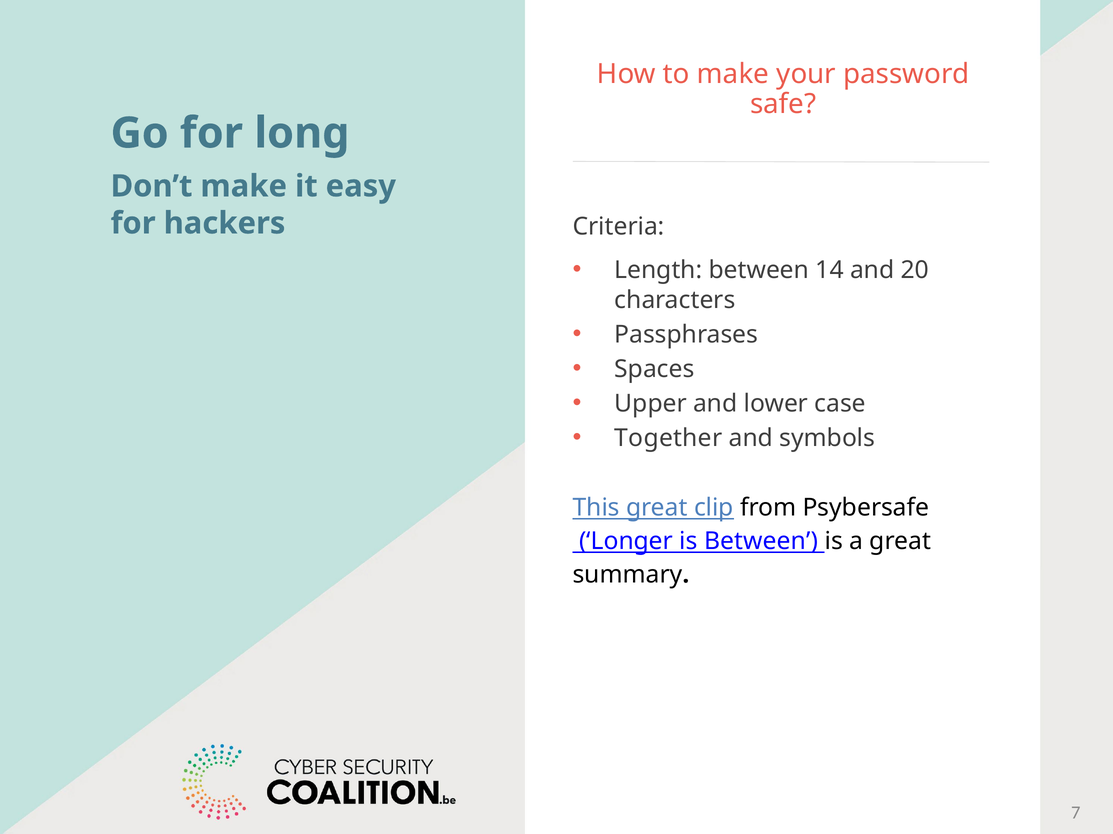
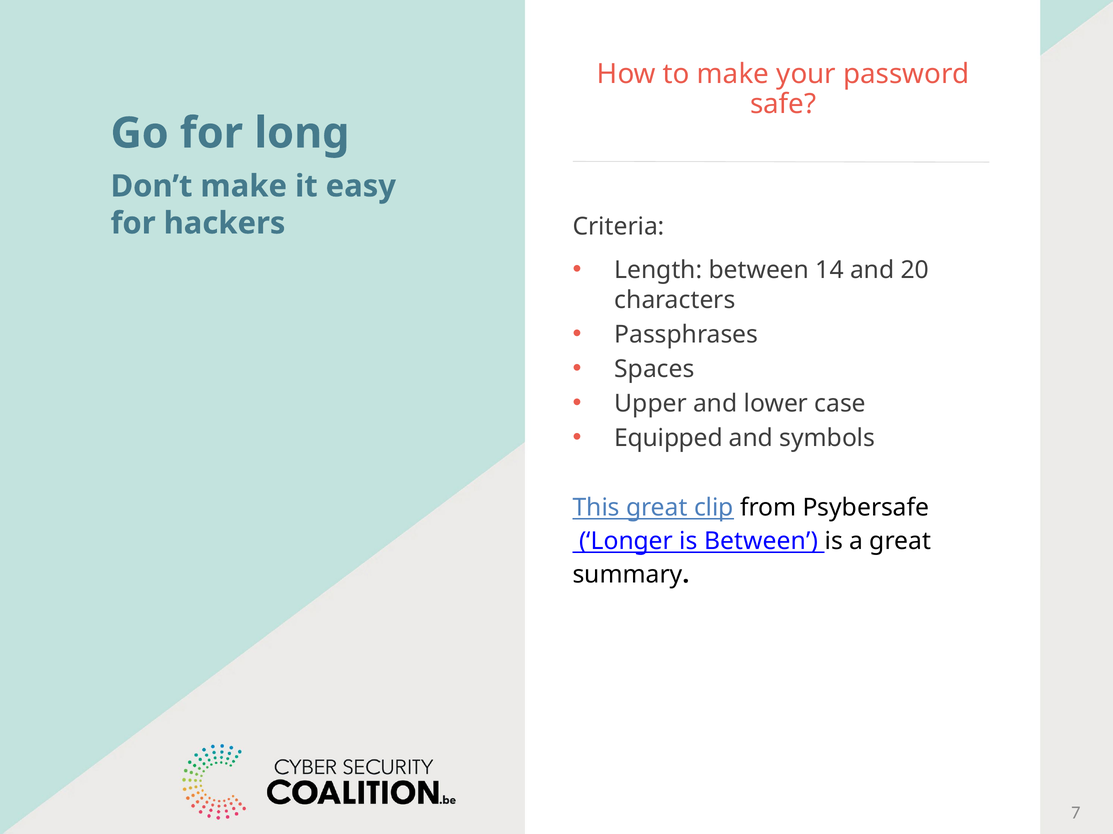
Together: Together -> Equipped (669, 439)
